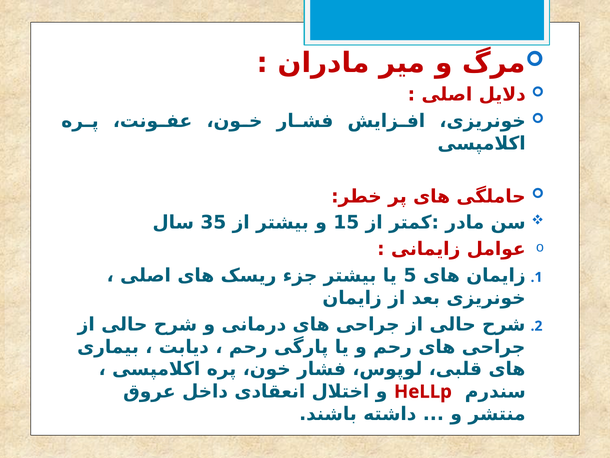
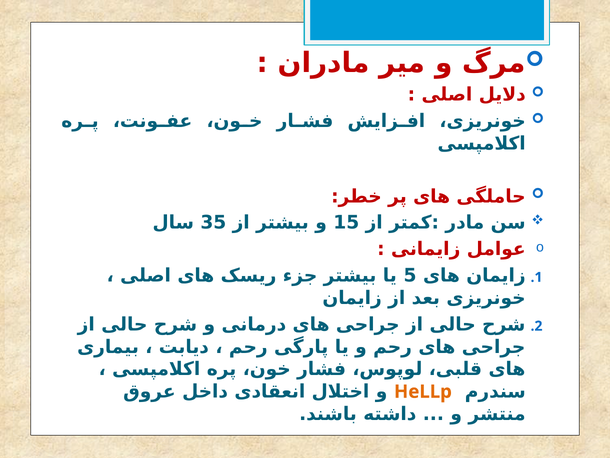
HeLLp colour: red -> orange (423, 391)
